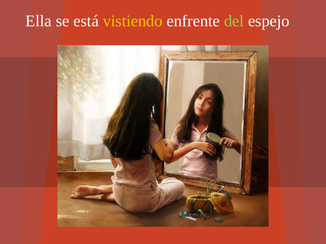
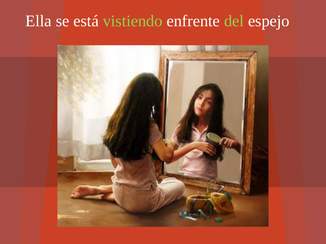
vistiendo colour: yellow -> light green (133, 21)
